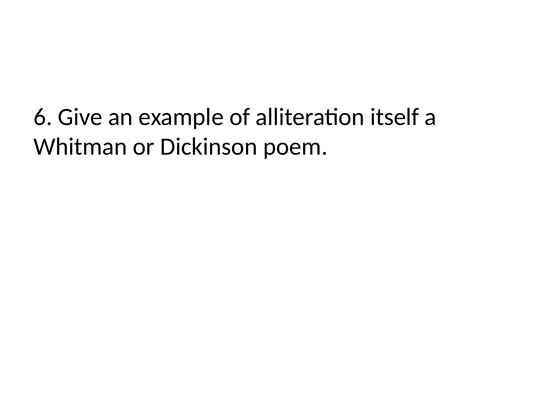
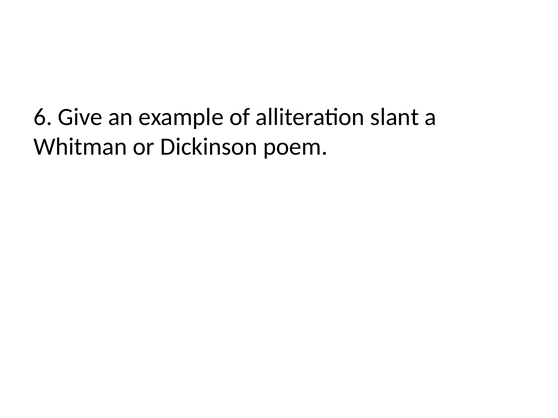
itself: itself -> slant (395, 117)
